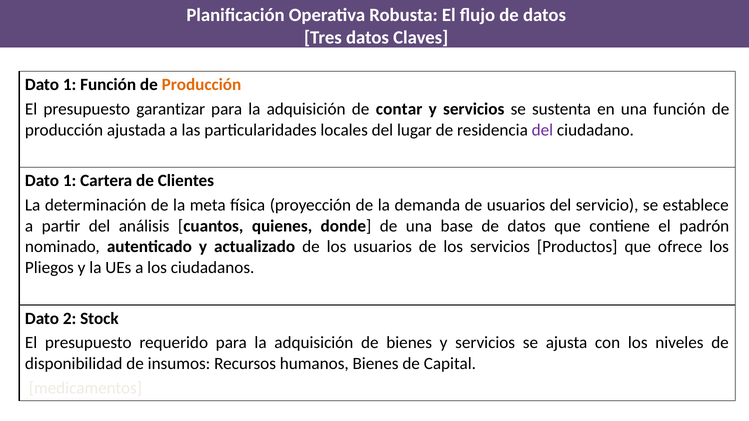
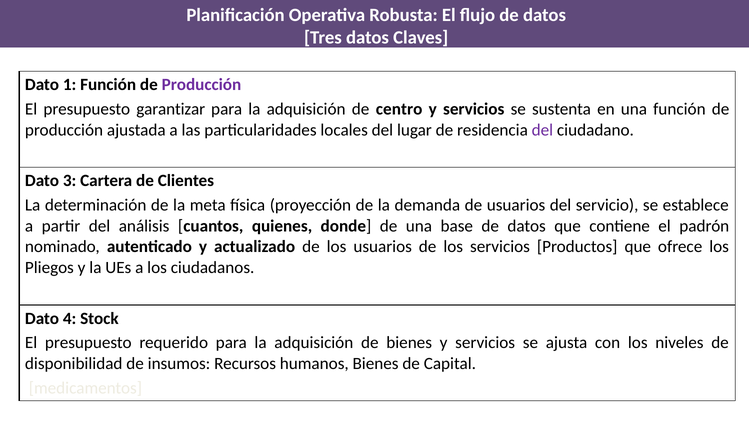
Producción colour: orange -> purple (201, 85)
contar: contar -> centro (399, 109)
1: 1 -> 3 (70, 181)
2: 2 -> 4 (70, 319)
